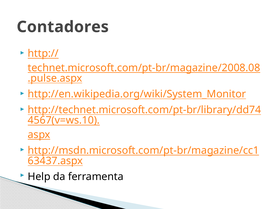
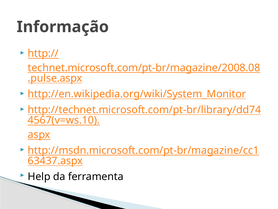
Contadores: Contadores -> Informação (63, 27)
